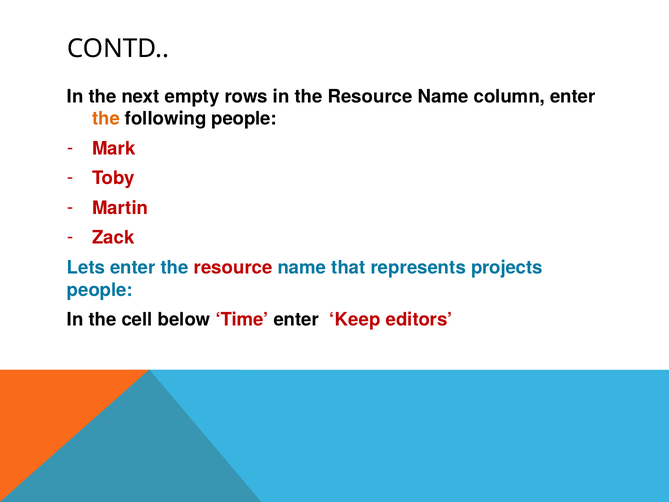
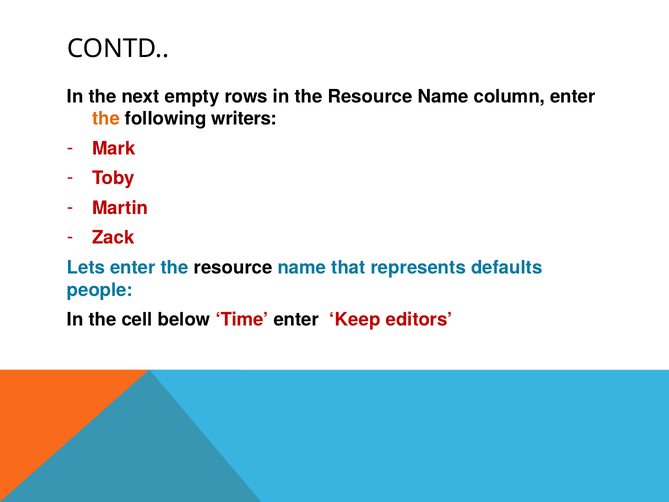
following people: people -> writers (244, 119)
resource colour: red -> black (233, 267)
projects: projects -> defaults (507, 267)
